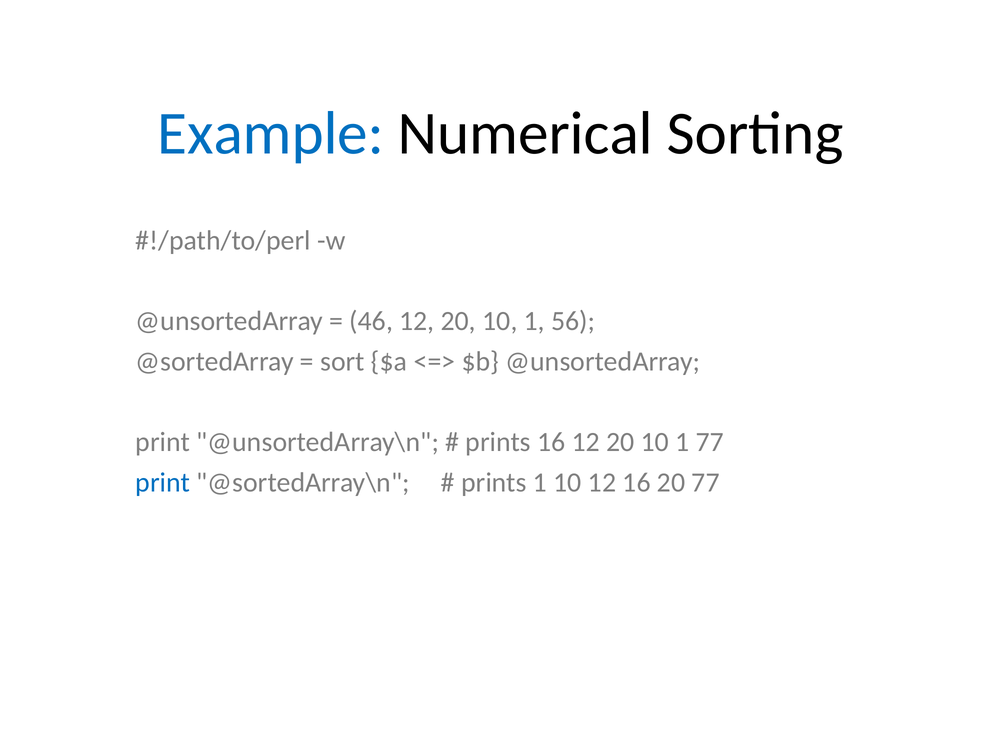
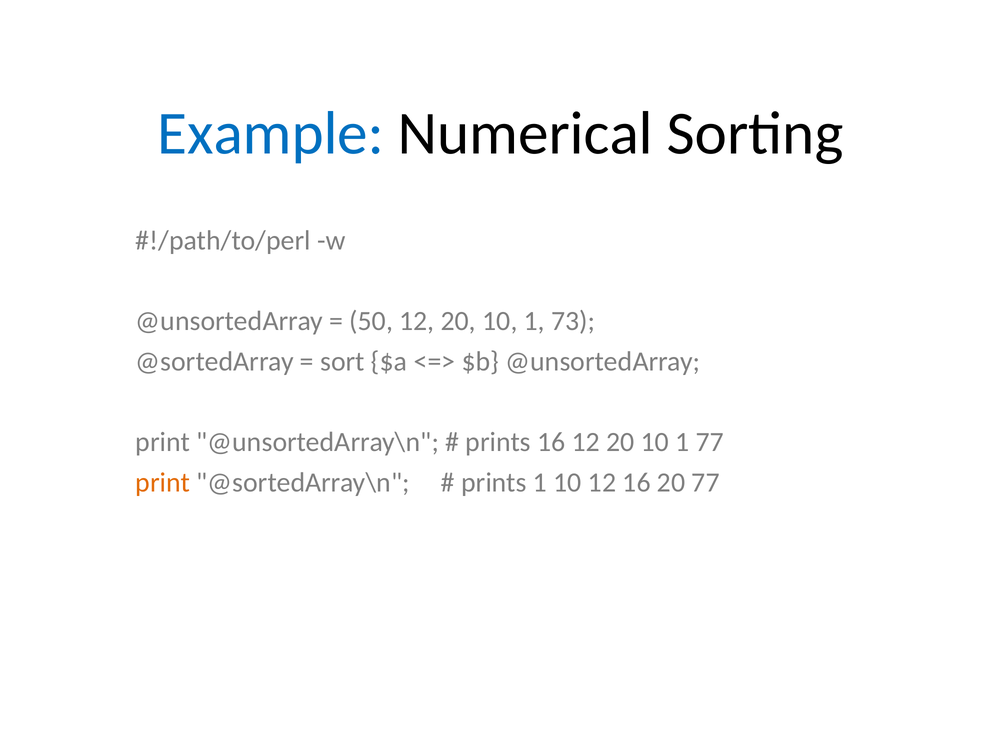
46: 46 -> 50 (371, 321)
56: 56 -> 73 (573, 321)
print colour: blue -> orange (163, 483)
